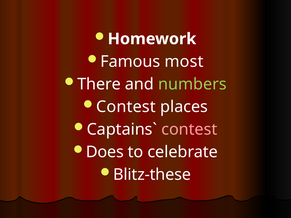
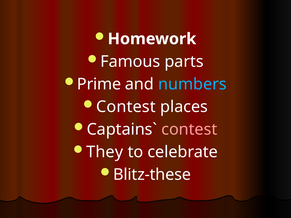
most: most -> parts (184, 62)
There: There -> Prime (99, 84)
numbers colour: light green -> light blue (192, 84)
Does: Does -> They (105, 152)
